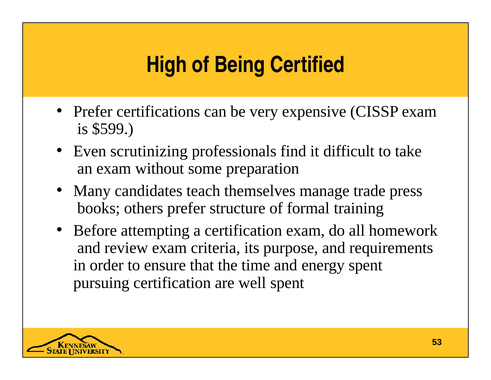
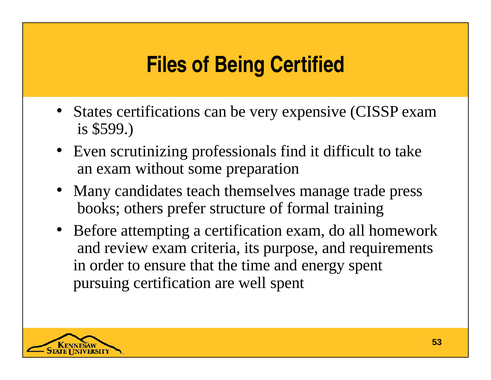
High: High -> Files (167, 65)
Prefer: Prefer -> States (93, 111)
